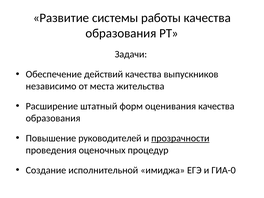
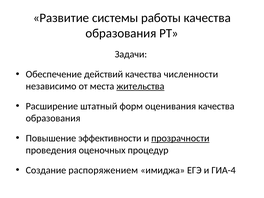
выпускников: выпускников -> численности (191, 74)
жительства underline: none -> present (140, 86)
руководителей: руководителей -> эффективности (110, 138)
исполнительной: исполнительной -> распоряжением (103, 170)
ГИА-0: ГИА-0 -> ГИА-4 (224, 170)
